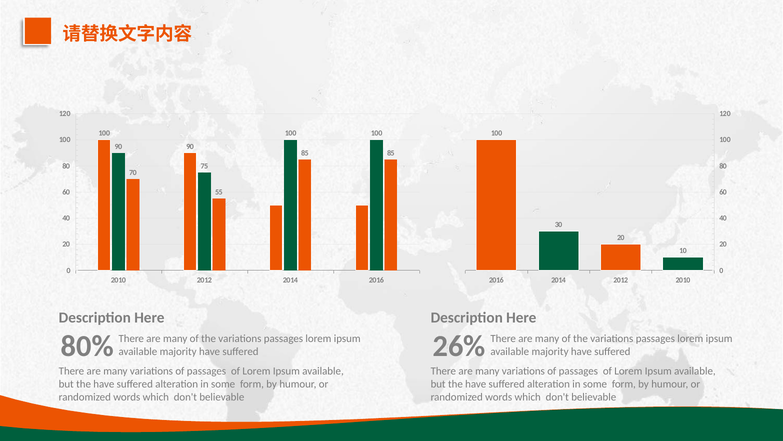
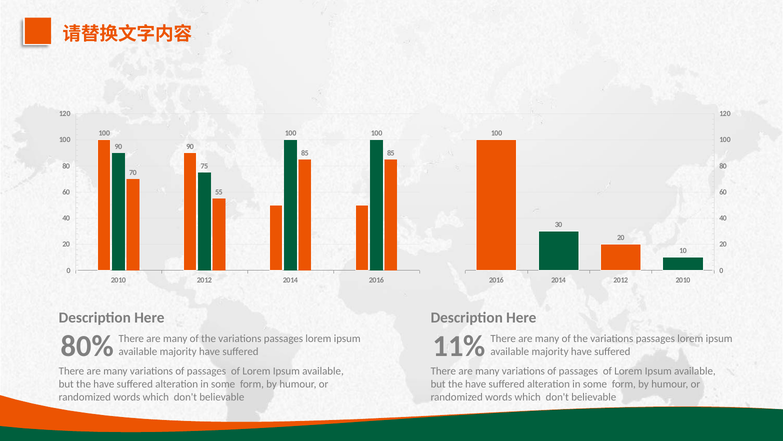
26%: 26% -> 11% (459, 346)
